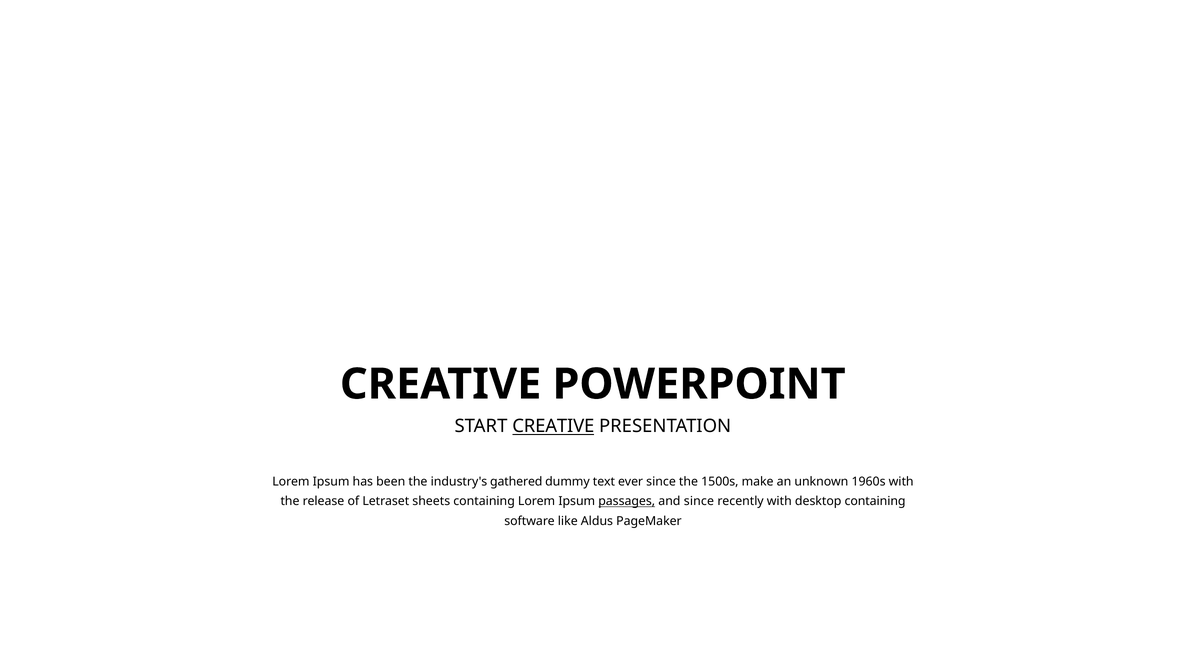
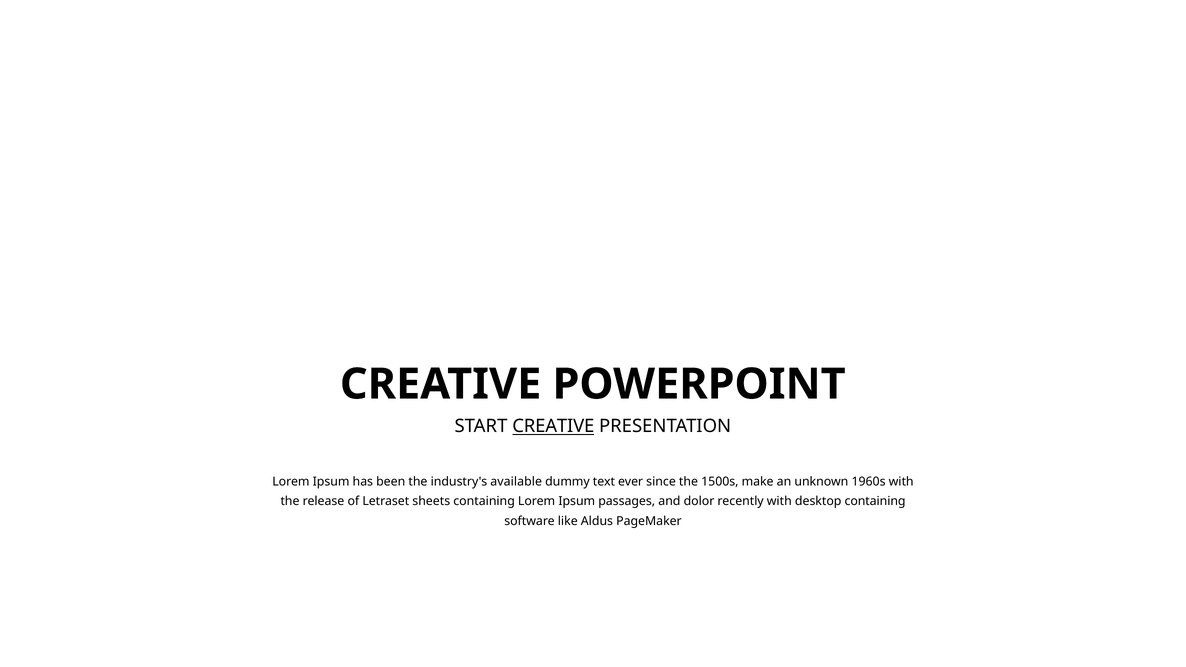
gathered: gathered -> available (516, 482)
passages underline: present -> none (627, 501)
and since: since -> dolor (699, 501)
